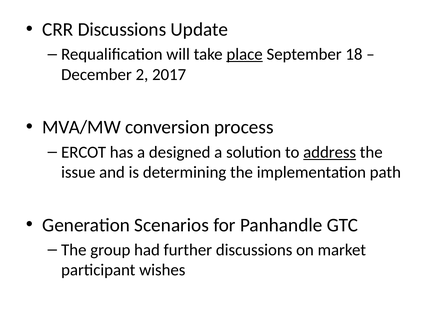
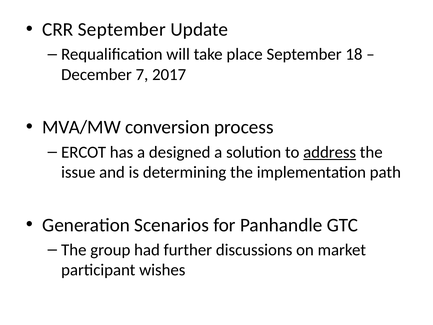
CRR Discussions: Discussions -> September (122, 30)
place underline: present -> none (245, 54)
2: 2 -> 7 (142, 75)
